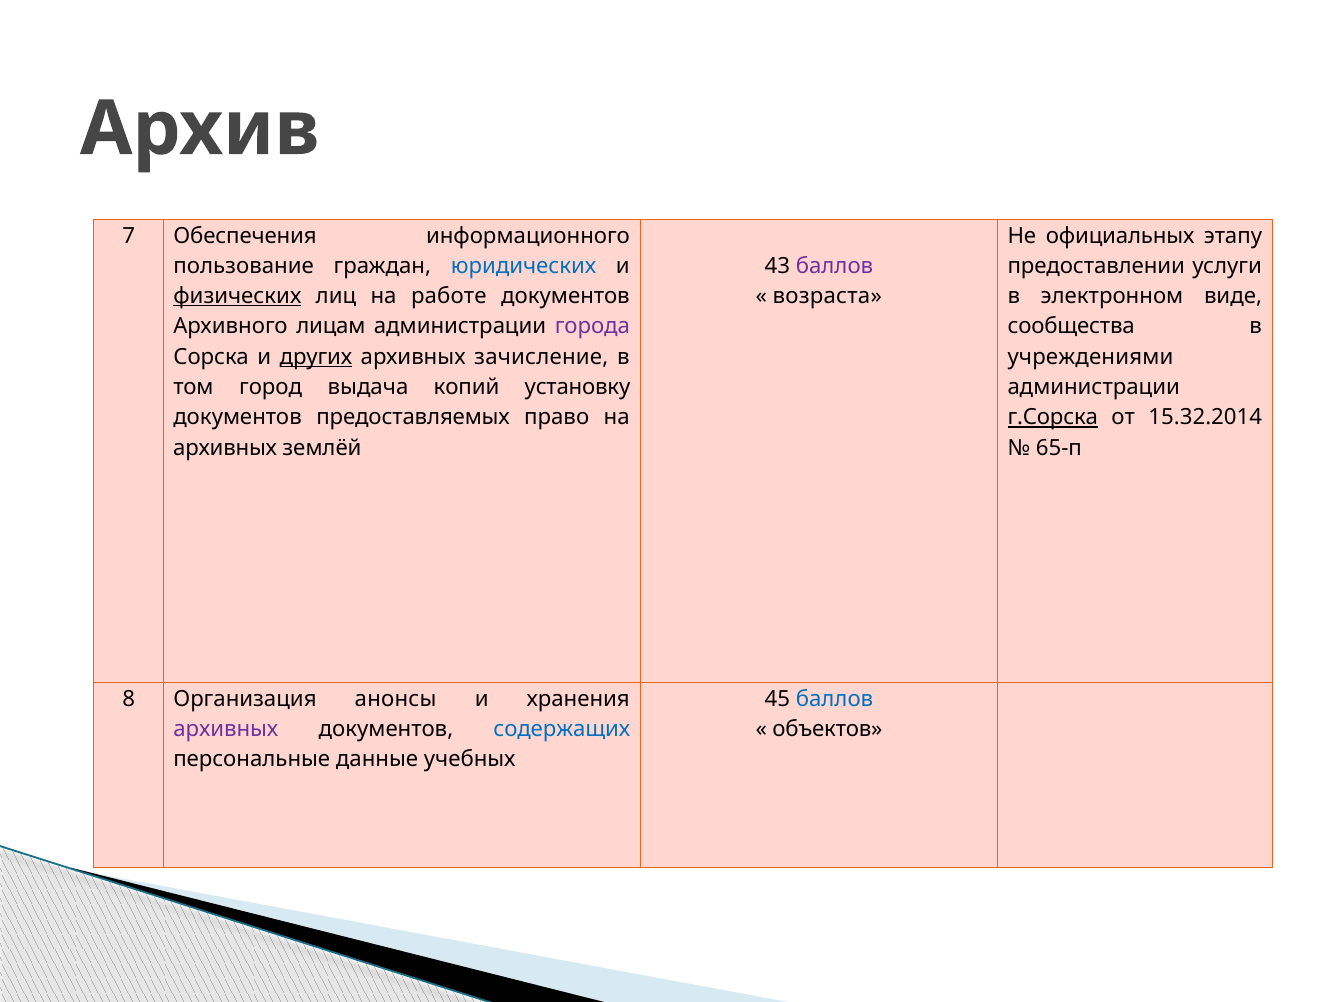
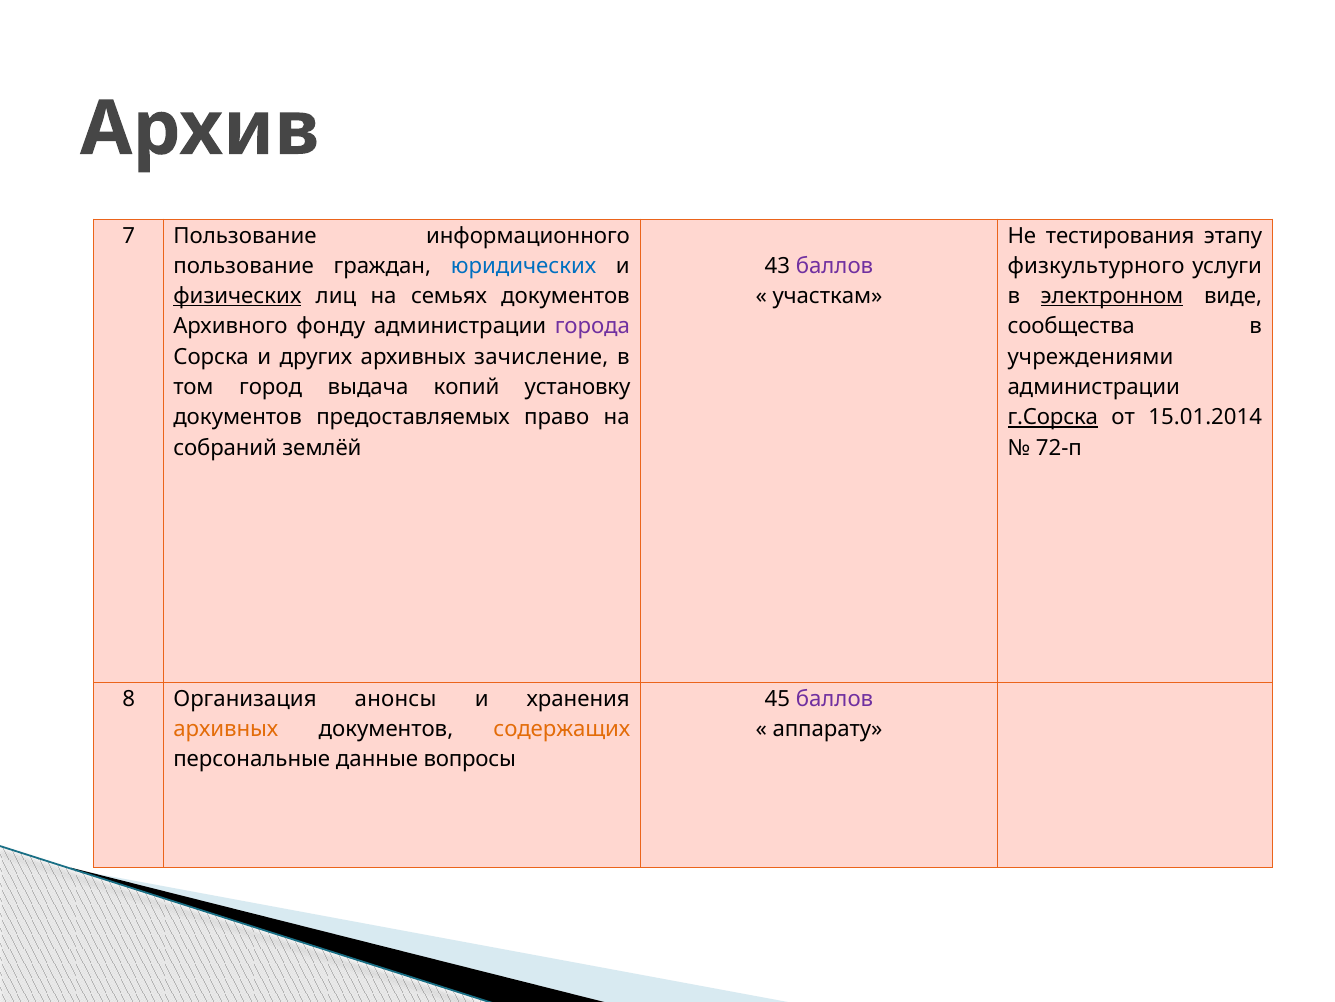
7 Обеспечения: Обеспечения -> Пользование (245, 235)
официальных: официальных -> тестирования (1120, 235)
предоставлении: предоставлении -> физкультурного (1096, 266)
работе: работе -> семьях (449, 296)
возраста: возраста -> участкам (827, 296)
электронном underline: none -> present (1112, 296)
лицам: лицам -> фонду (331, 326)
других underline: present -> none (316, 357)
15.32.2014: 15.32.2014 -> 15.01.2014 (1205, 417)
архивных: архивных -> собраний (225, 447)
65-п: 65-п -> 72-п (1059, 447)
баллов colour: blue -> purple (835, 698)
архивных colour: purple -> orange (226, 729)
содержащих colour: blue -> orange (562, 729)
объектов: объектов -> аппарату (827, 729)
учебных: учебных -> вопросы (470, 759)
